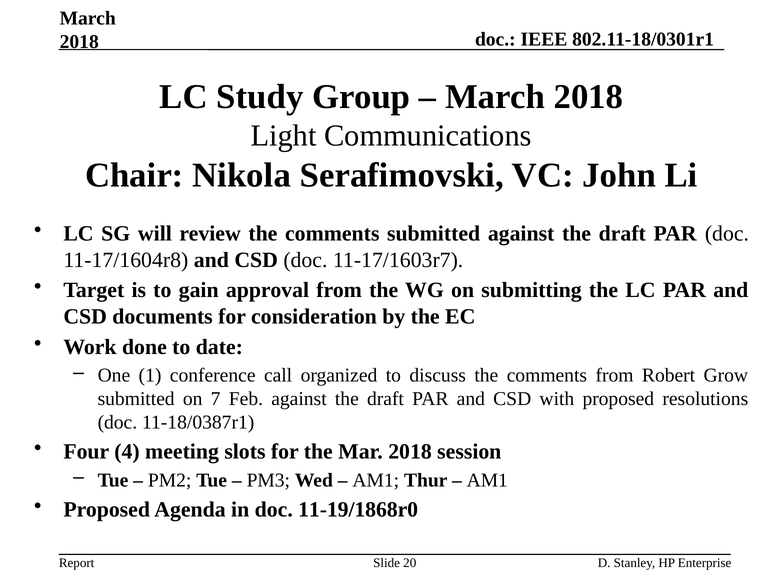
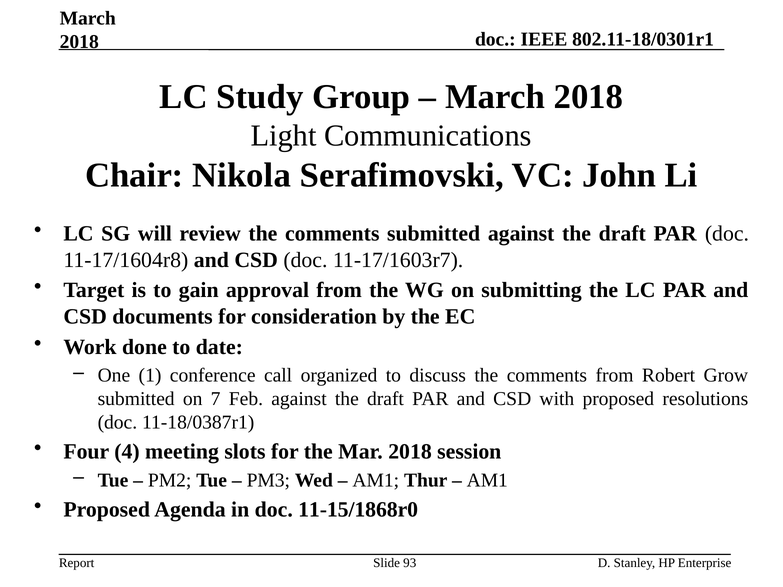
11-19/1868r0: 11-19/1868r0 -> 11-15/1868r0 (358, 510)
20: 20 -> 93 (410, 563)
